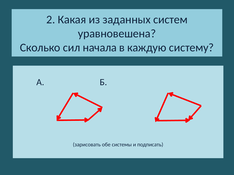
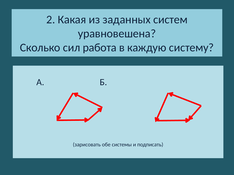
начала: начала -> работа (100, 48)
